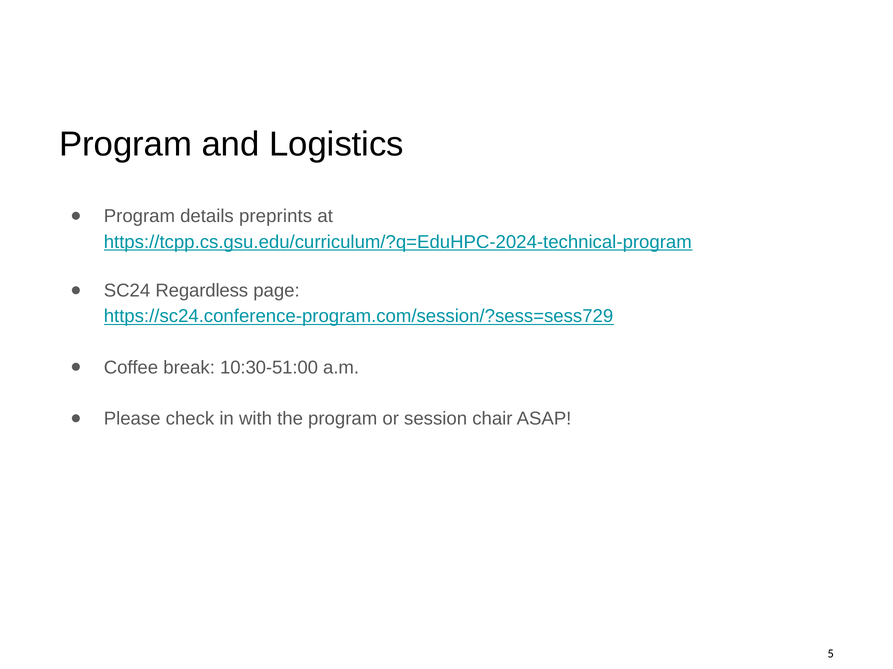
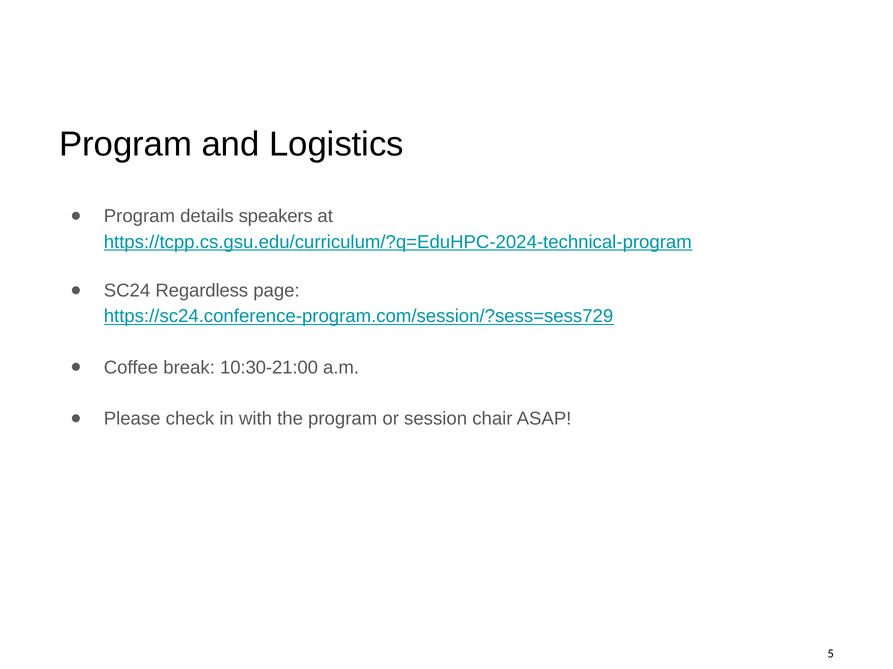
preprints: preprints -> speakers (276, 216)
10:30-51:00: 10:30-51:00 -> 10:30-21:00 (269, 368)
